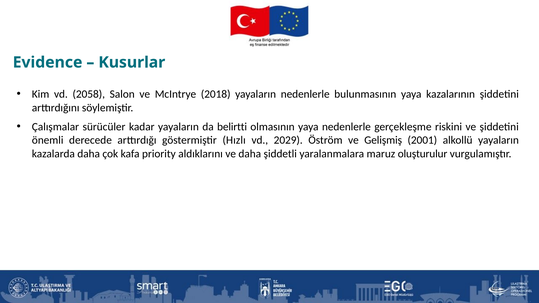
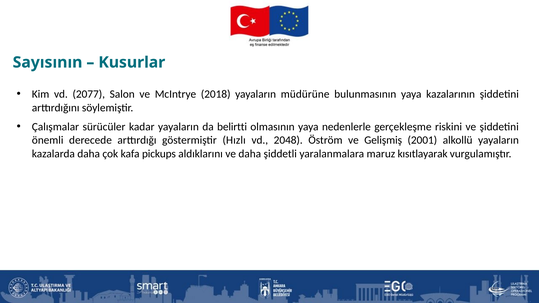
Evidence: Evidence -> Sayısının (48, 62)
2058: 2058 -> 2077 (89, 94)
yayaların nedenlerle: nedenlerle -> müdürüne (305, 94)
2029: 2029 -> 2048 (288, 140)
priority: priority -> pickups (159, 154)
oluşturulur: oluşturulur -> kısıtlayarak (423, 154)
